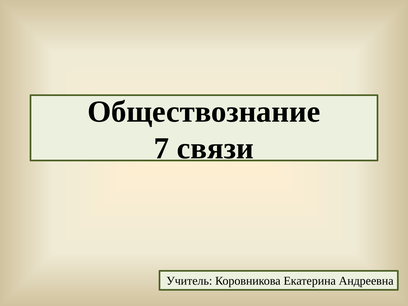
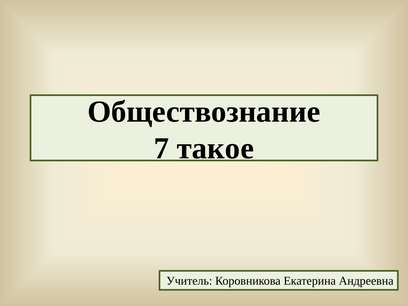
связи: связи -> такое (215, 148)
